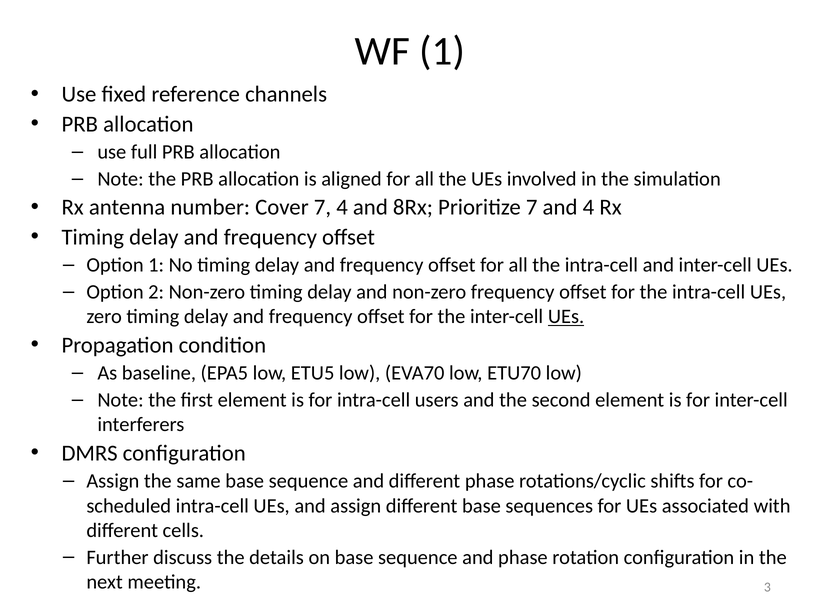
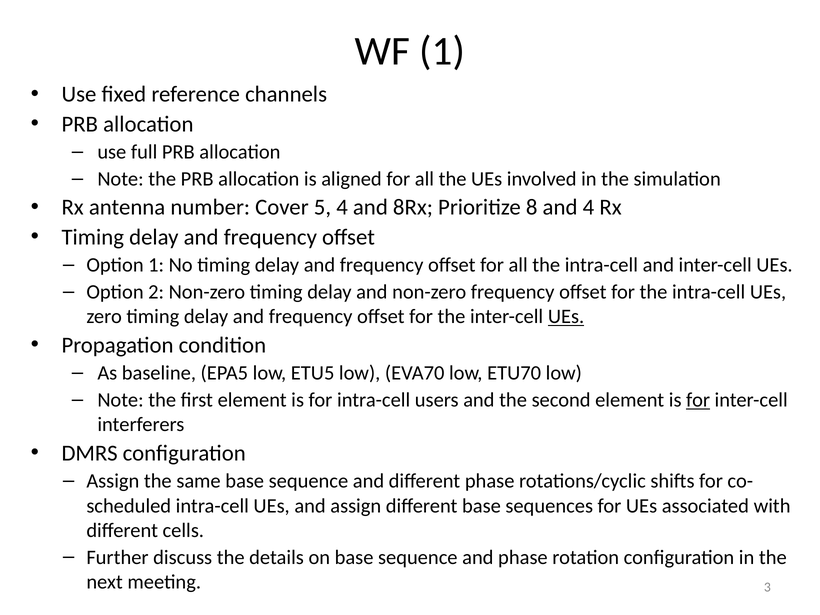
Cover 7: 7 -> 5 (322, 207)
Prioritize 7: 7 -> 8 (532, 207)
for underline: none -> present (698, 400)
